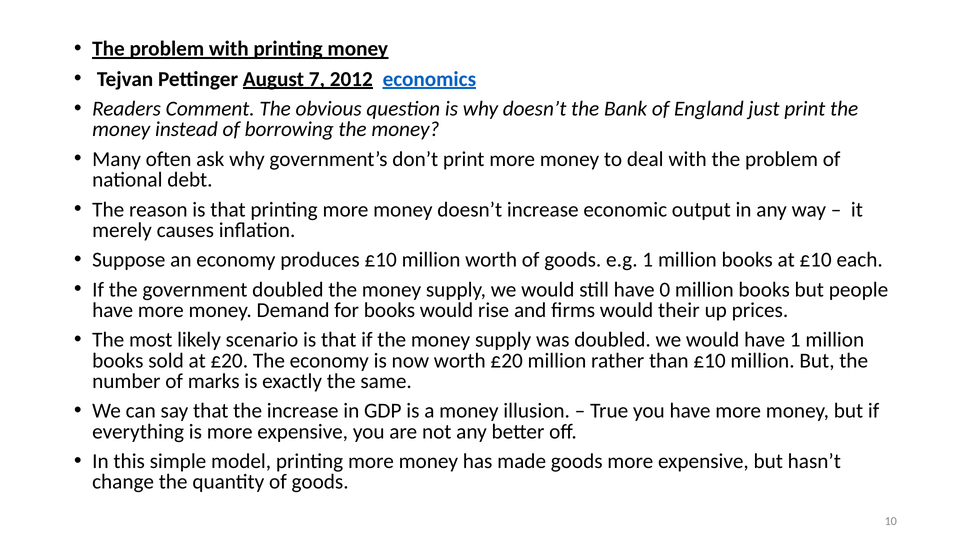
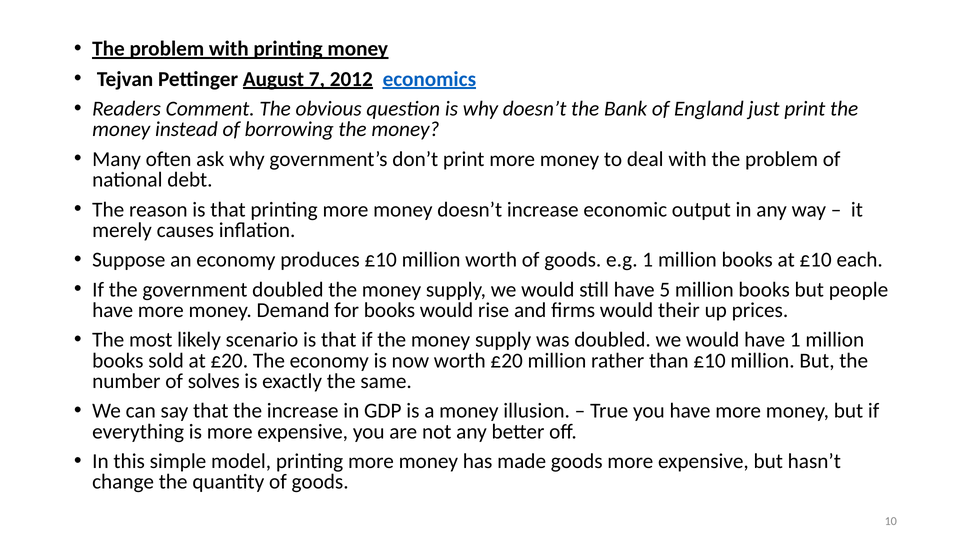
0: 0 -> 5 (665, 290)
marks: marks -> solves (214, 381)
